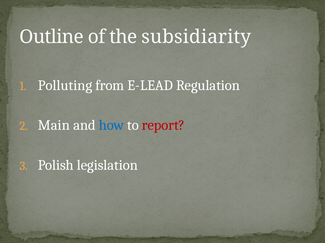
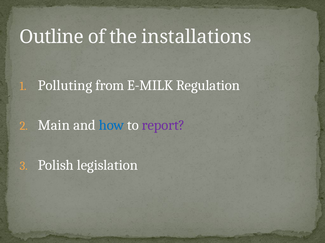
subsidiarity: subsidiarity -> installations (196, 37)
E-LEAD: E-LEAD -> E-MILK (150, 86)
report colour: red -> purple (163, 126)
